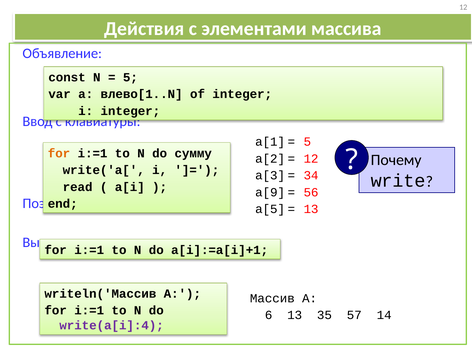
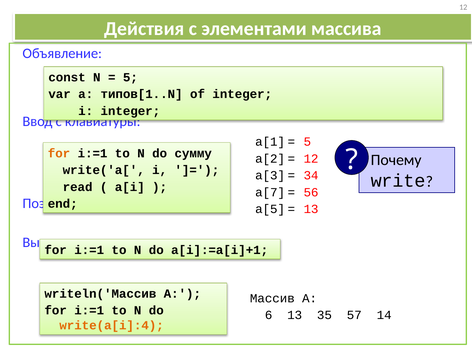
влево[1..N: влево[1..N -> типов[1..N (142, 94)
a[9: a[9 -> a[7 (270, 192)
write(a[i]:4 colour: purple -> orange (112, 325)
